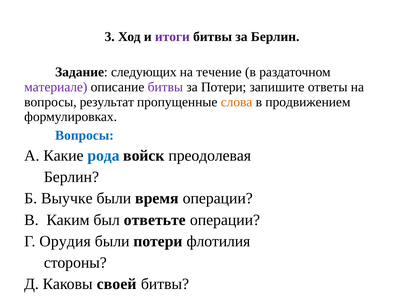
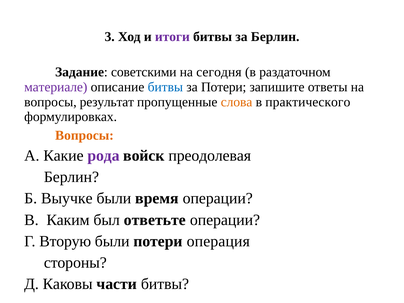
следующих: следующих -> советскими (144, 72)
течение: течение -> сегодня (219, 72)
битвы colour: purple -> blue (165, 87)
продвижением: продвижением -> практического (308, 102)
Вопросы colour: blue -> orange (84, 135)
рода colour: blue -> purple (104, 156)
Орудия: Орудия -> Вторую (65, 241)
флотилия: флотилия -> операция (218, 241)
своей: своей -> части (117, 284)
